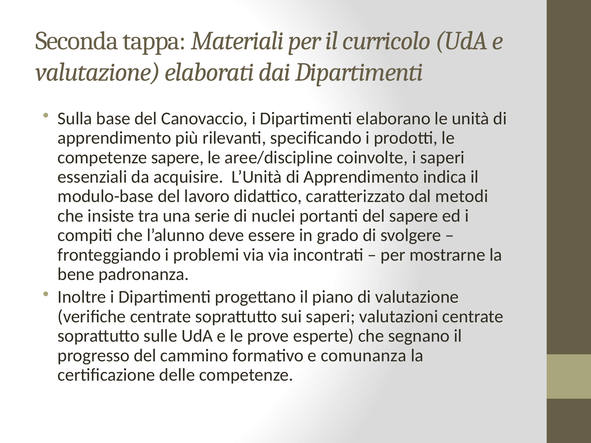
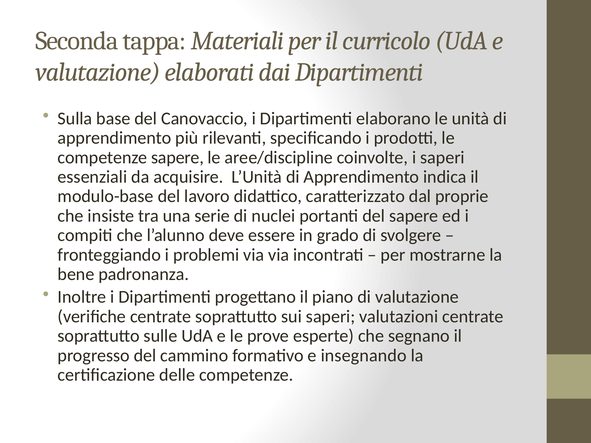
metodi: metodi -> proprie (462, 196)
comunanza: comunanza -> insegnando (364, 356)
